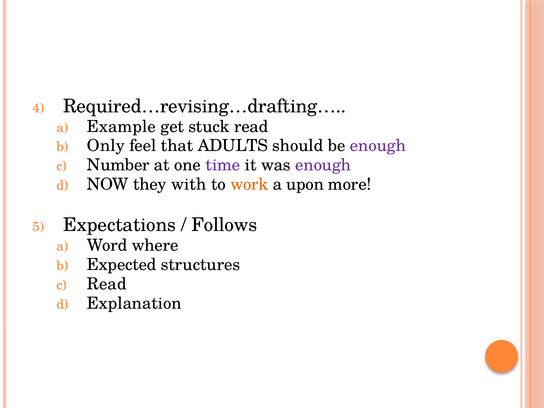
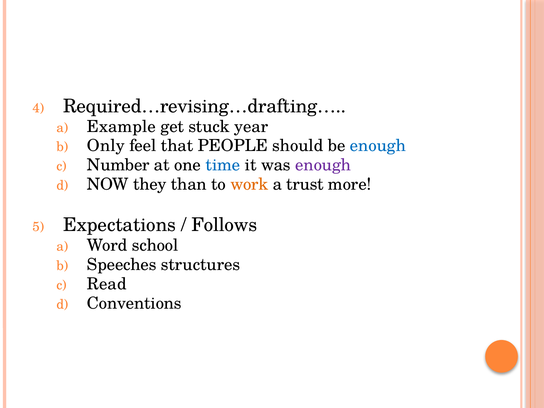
stuck read: read -> year (251, 127)
ADULTS: ADULTS -> PEOPLE (233, 146)
enough colour: purple -> blue (378, 146)
time colour: purple -> blue (223, 165)
with: with -> than (189, 184)
upon: upon -> trust (305, 184)
where: where -> school (155, 246)
Expected: Expected -> Speeches (122, 265)
Explanation: Explanation -> Conventions (134, 303)
